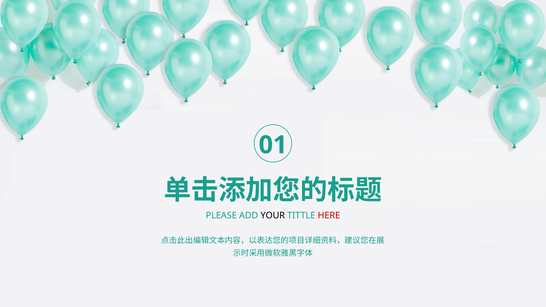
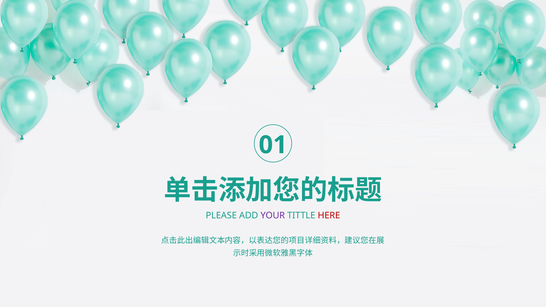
YOUR colour: black -> purple (273, 215)
